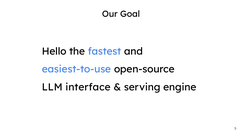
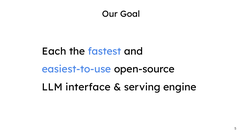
Hello: Hello -> Each (54, 51)
